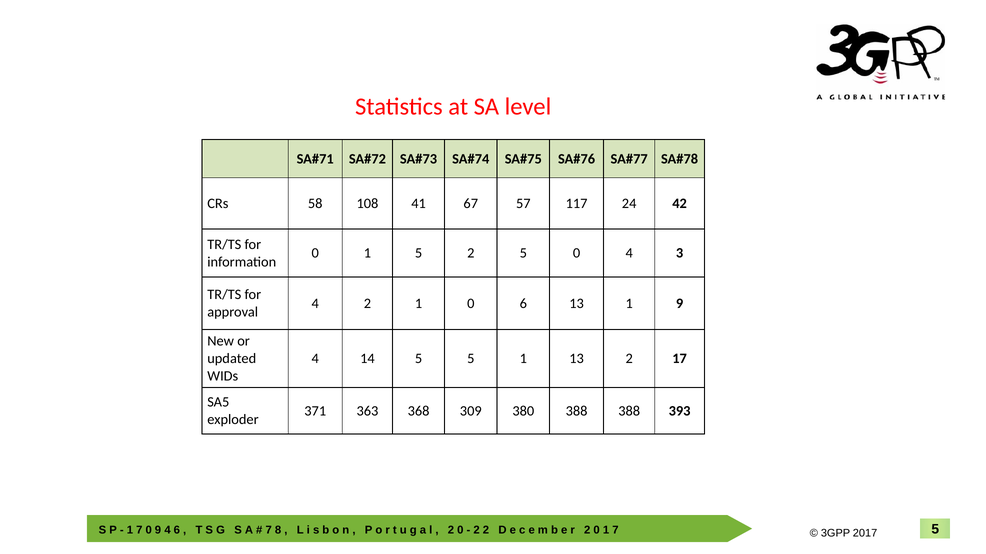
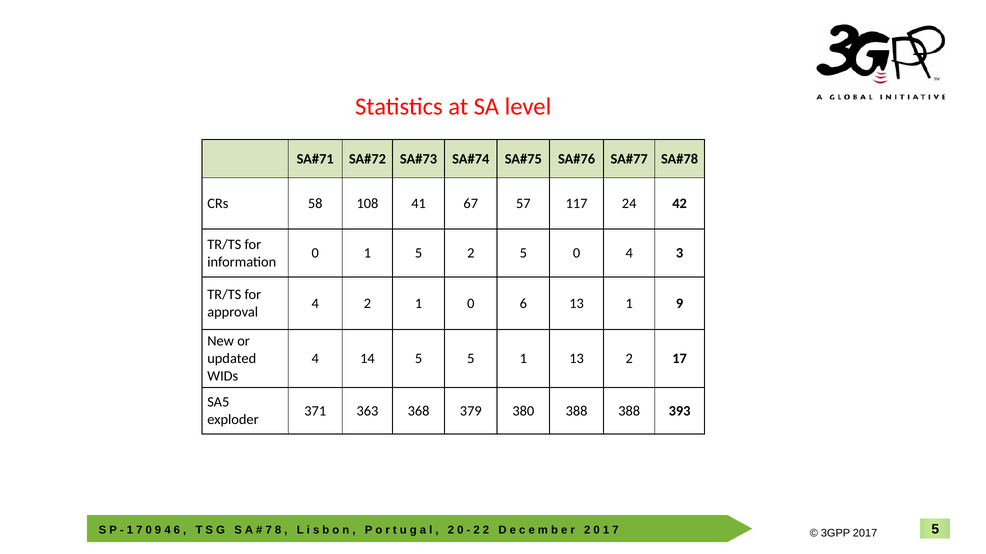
309: 309 -> 379 (471, 411)
